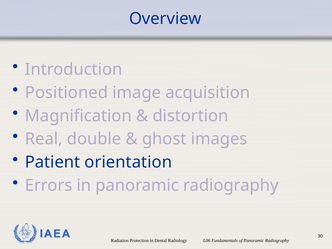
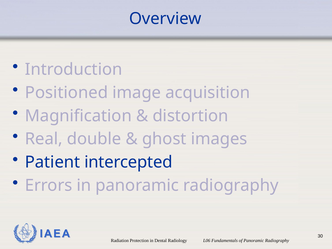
orientation: orientation -> intercepted (128, 162)
